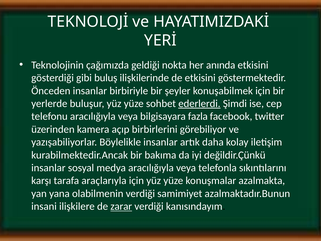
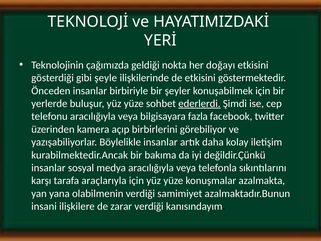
anında: anında -> doğayı (221, 65)
buluş: buluş -> şeyle (106, 78)
zarar underline: present -> none (121, 206)
